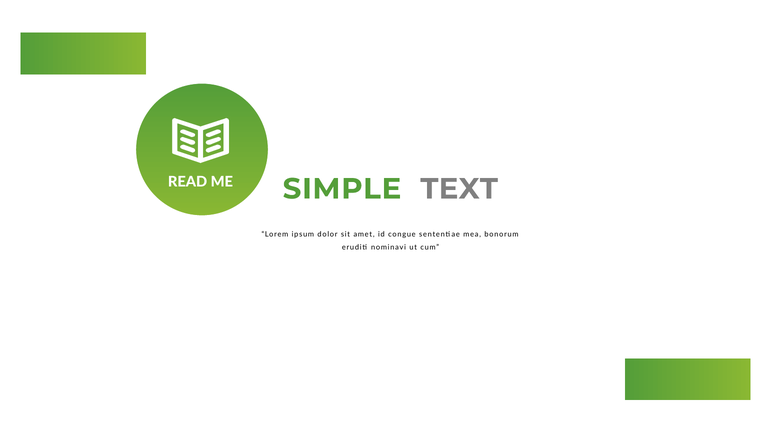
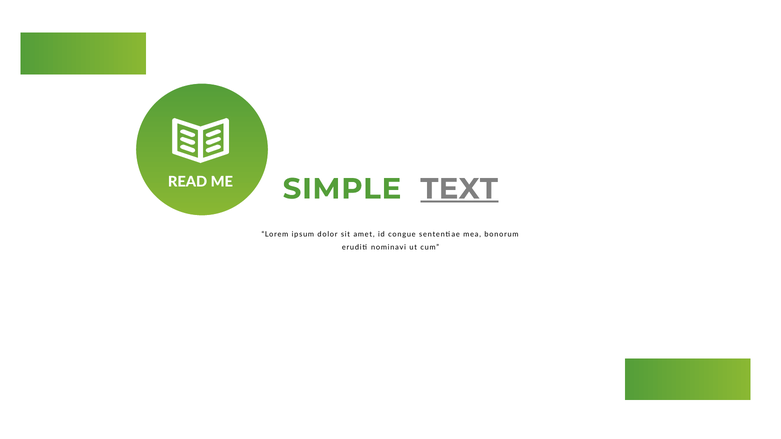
TEXT underline: none -> present (459, 189)
